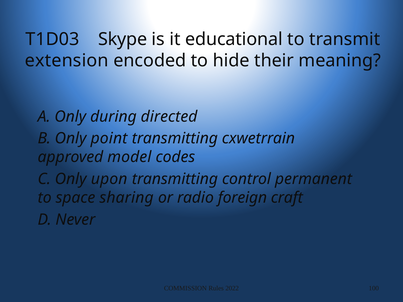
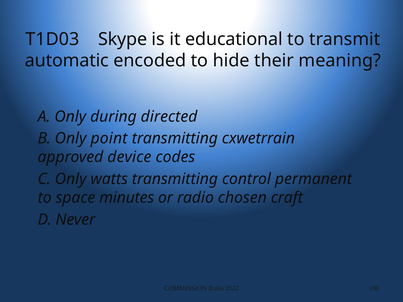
extension: extension -> automatic (67, 61)
model: model -> device (129, 157)
upon: upon -> watts (109, 179)
sharing: sharing -> minutes (127, 198)
foreign: foreign -> chosen (242, 198)
